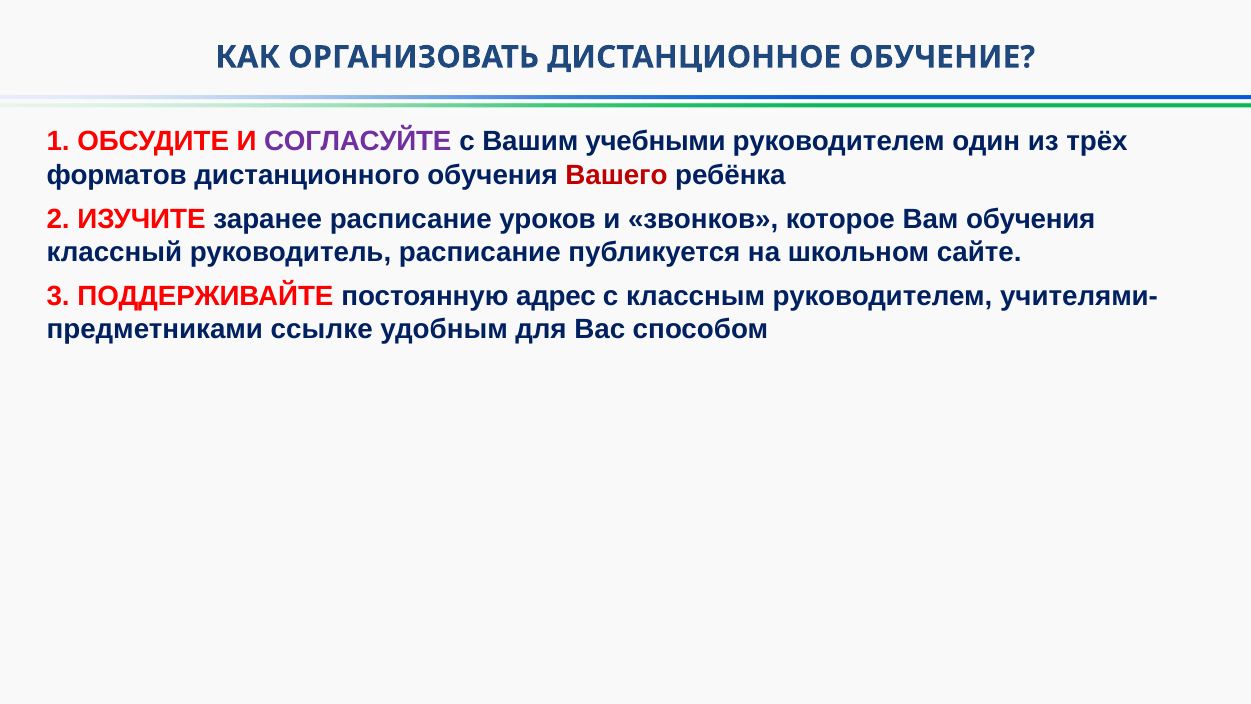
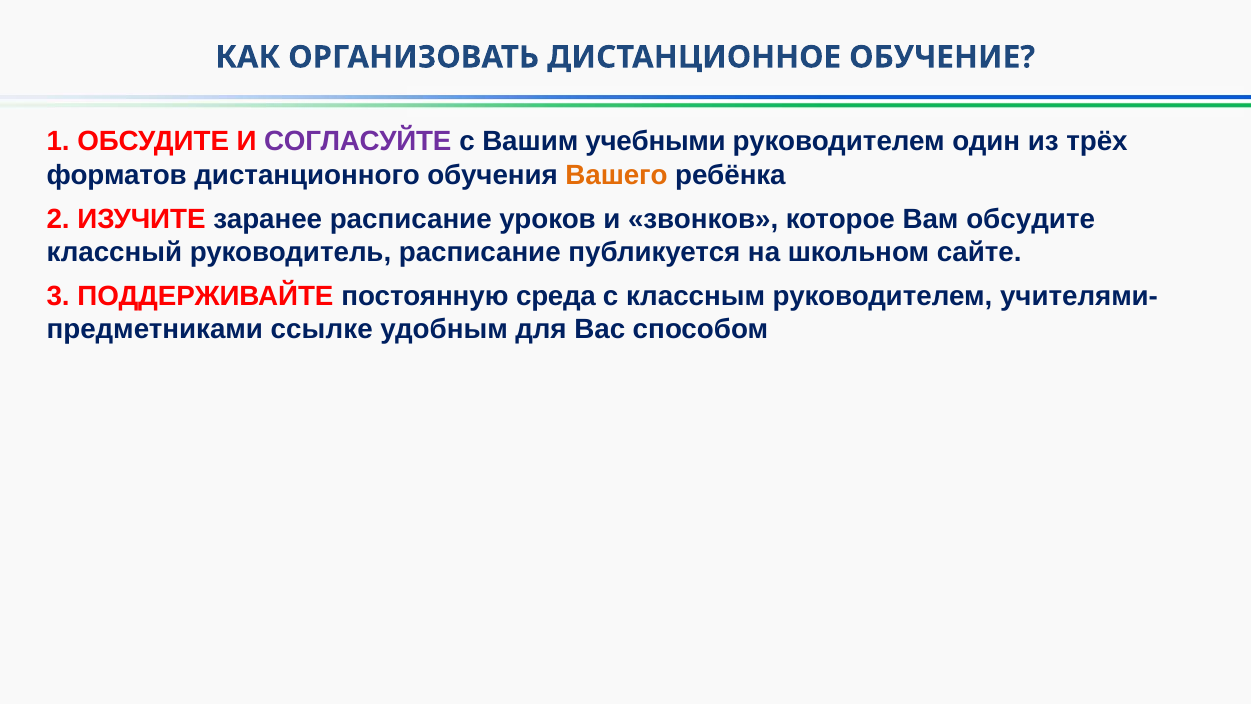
Вашего colour: red -> orange (617, 175)
Вам обучения: обучения -> обсудите (1031, 219)
адрес: адрес -> среда (556, 296)
